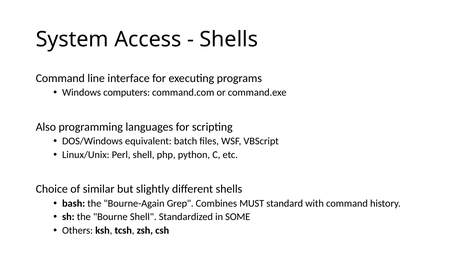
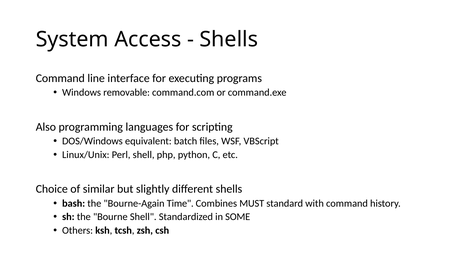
computers: computers -> removable (127, 93)
Grep: Grep -> Time (180, 203)
